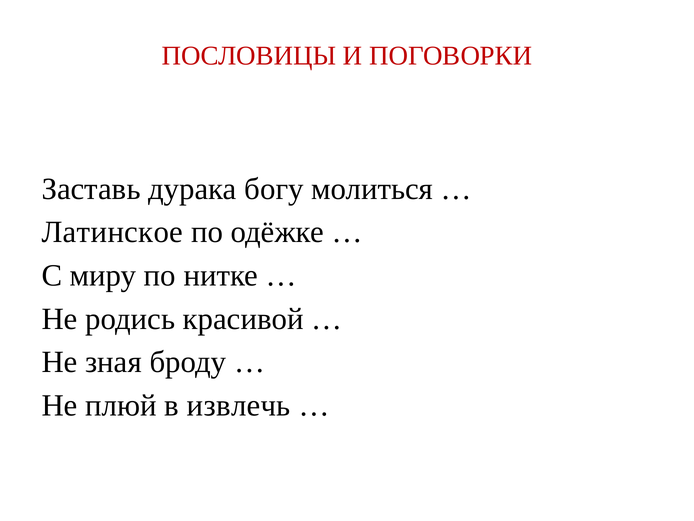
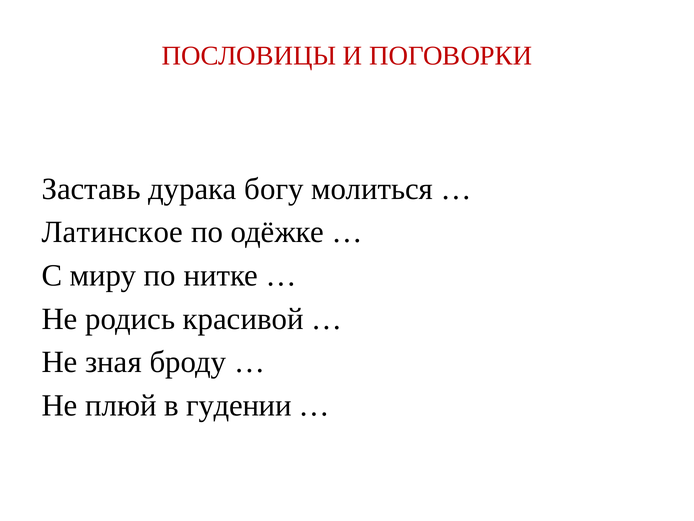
извлечь: извлечь -> гудении (239, 405)
